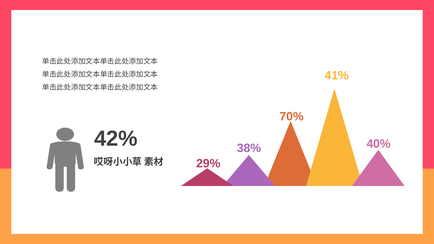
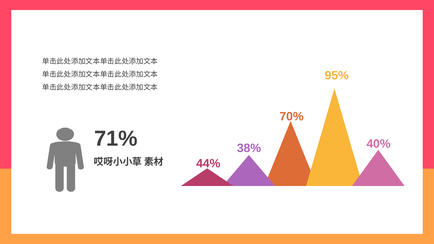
41%: 41% -> 95% (337, 75)
42%: 42% -> 71% (116, 139)
29%: 29% -> 44% (208, 164)
